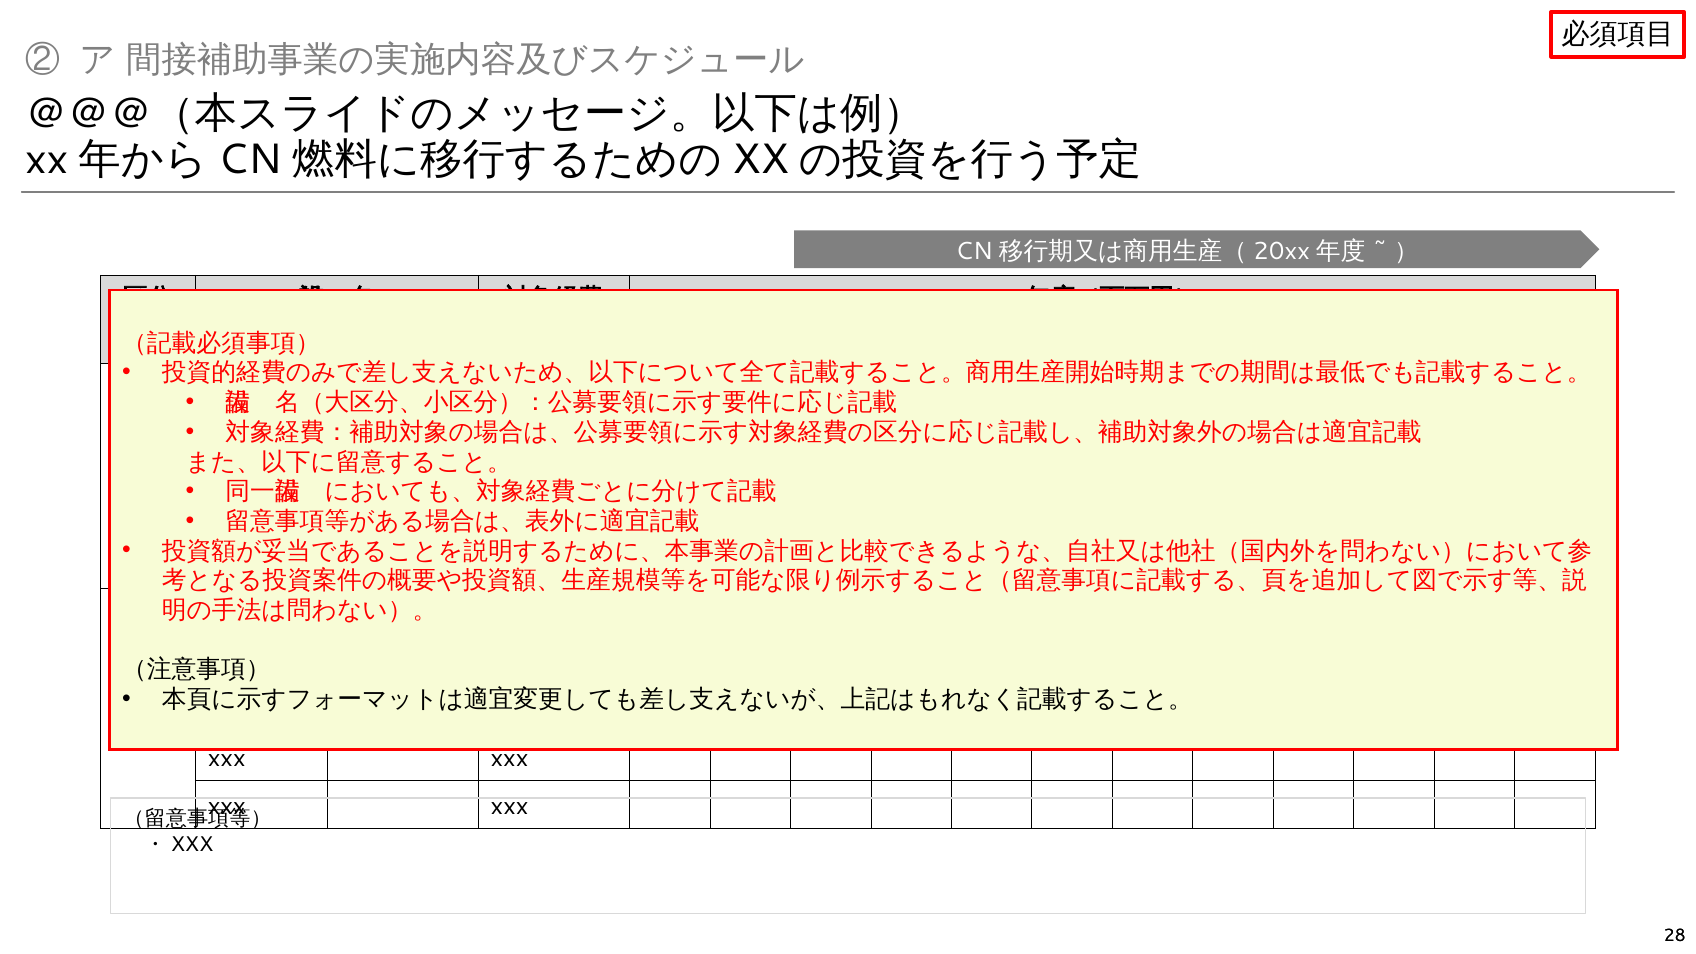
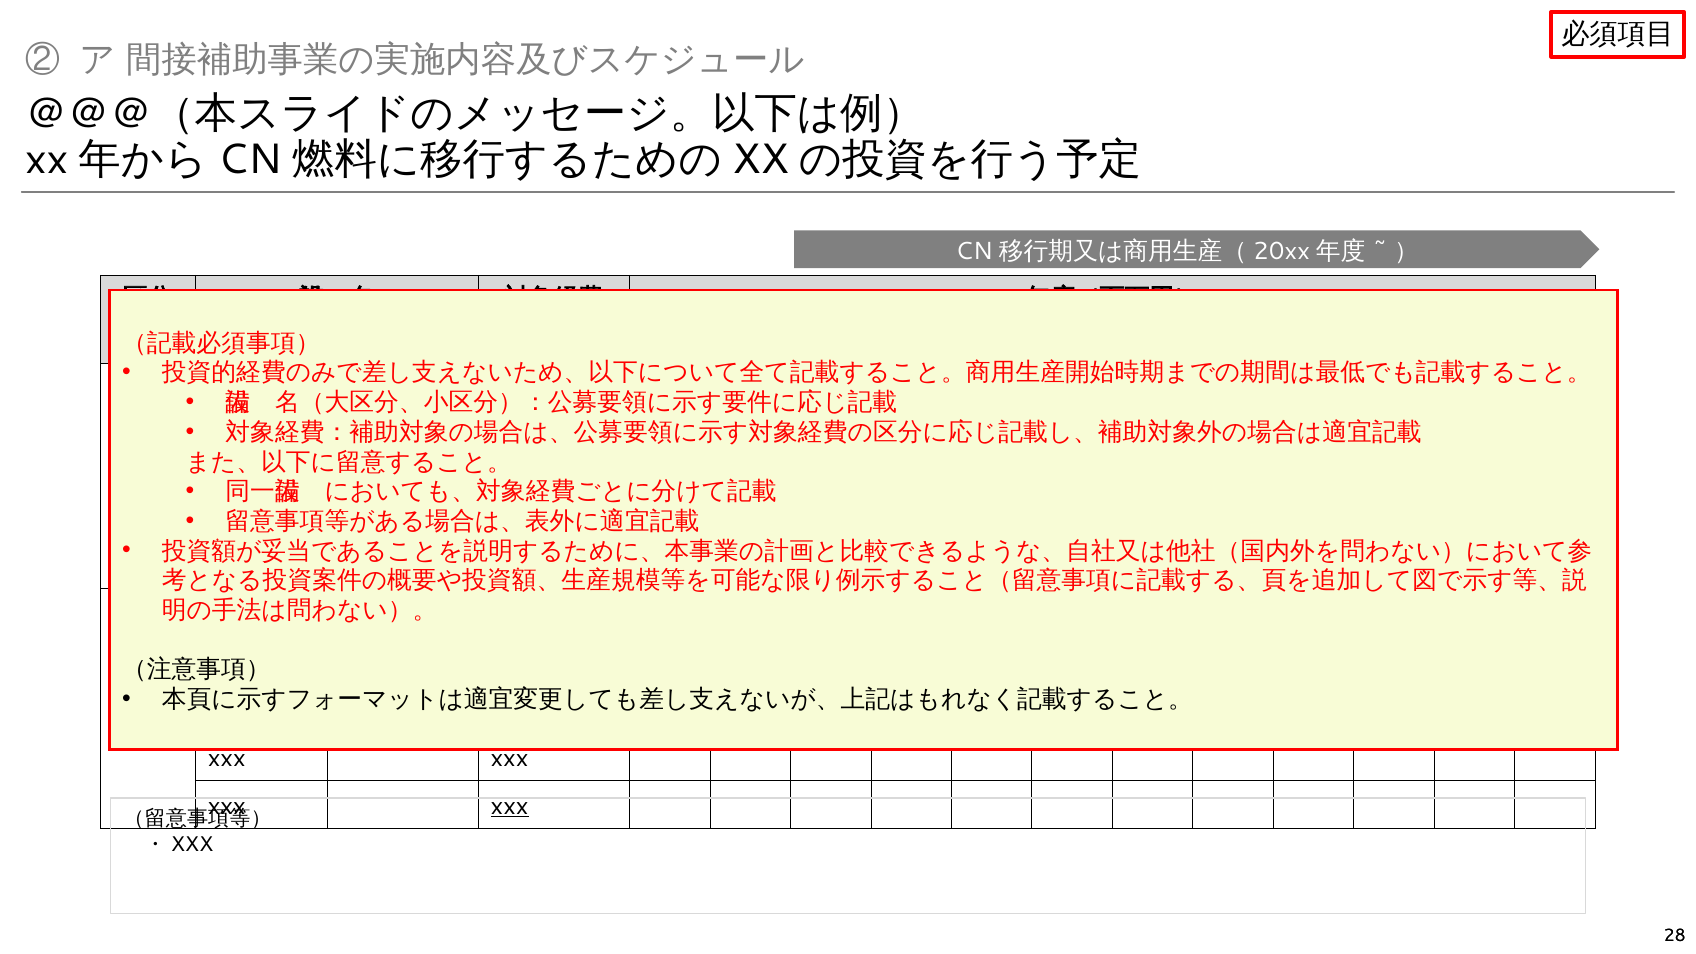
xxx underline: none -> present (510, 806)
